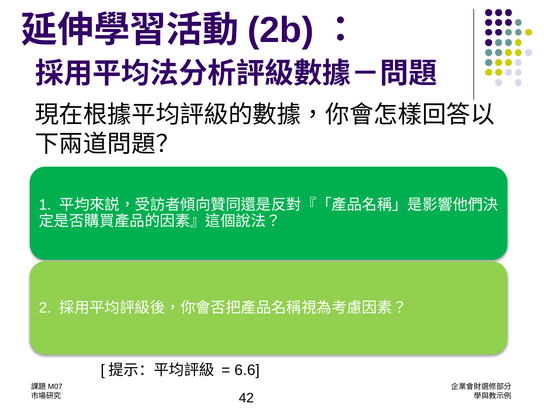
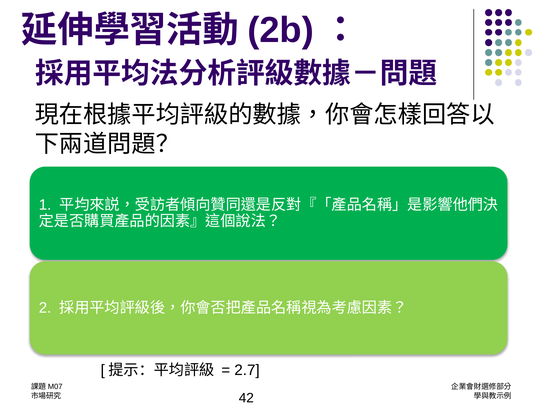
6.6: 6.6 -> 2.7 (247, 370)
